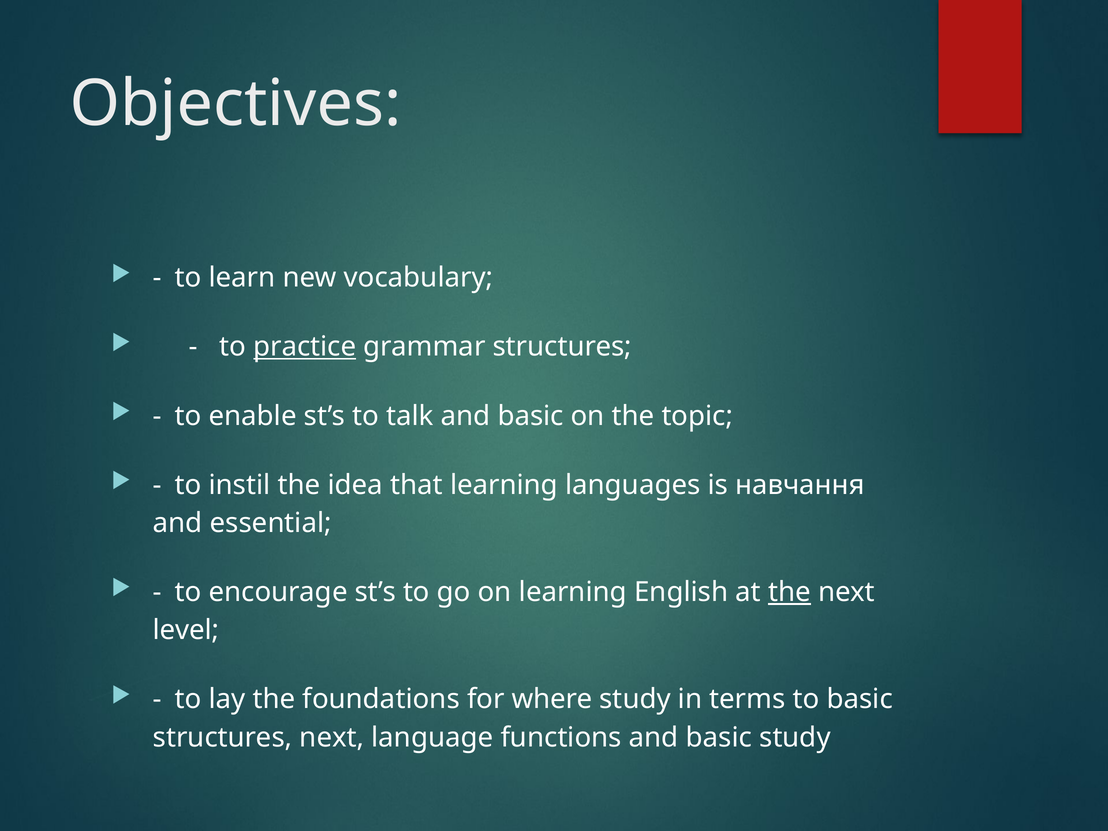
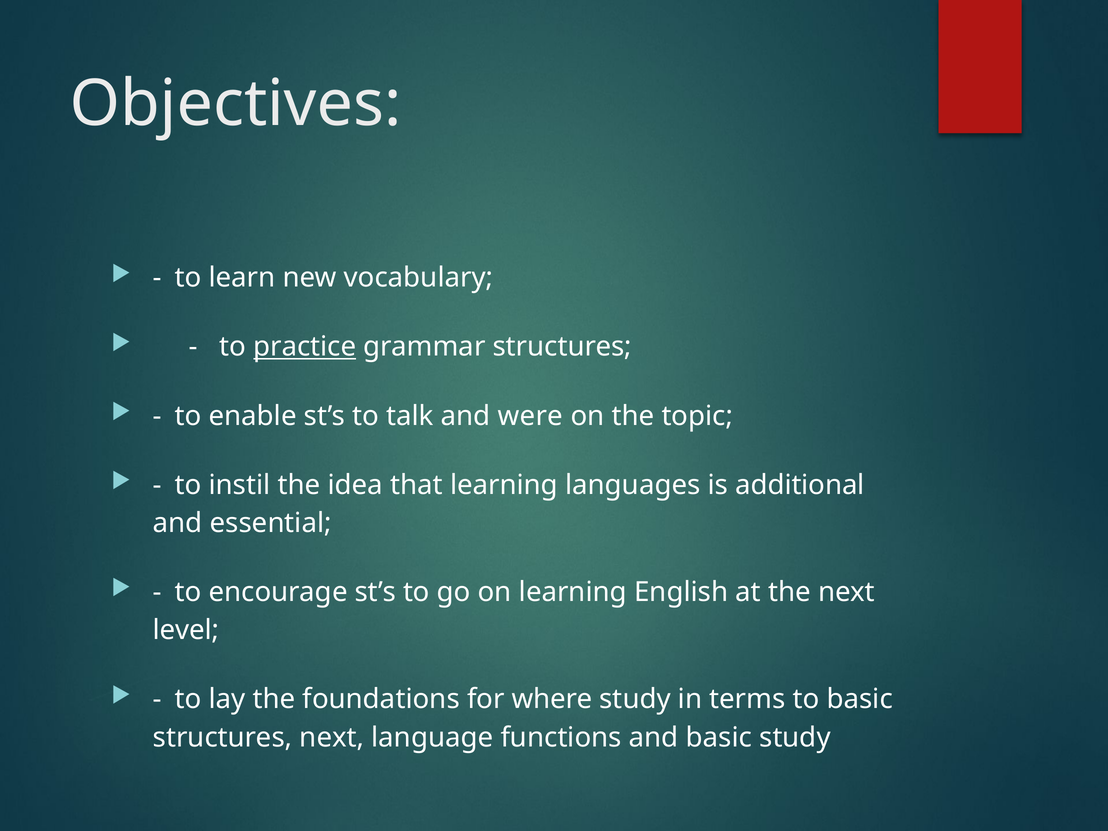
talk and basic: basic -> were (530, 416)
навчання: навчання -> additional (800, 485)
the underline: present -> none (789, 592)
